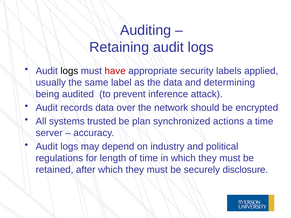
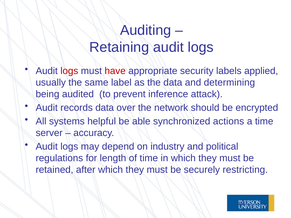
logs colour: black -> red (69, 71)
trusted: trusted -> helpful (102, 121)
plan: plan -> able (141, 121)
disclosure: disclosure -> restricting (245, 170)
